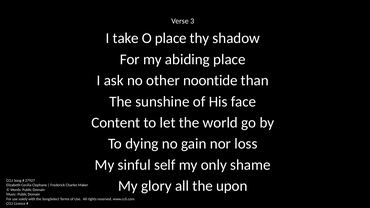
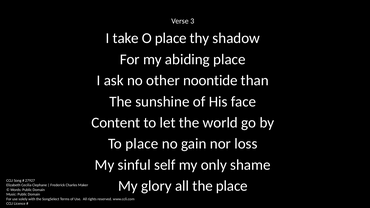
To dying: dying -> place (142, 144)
the upon: upon -> place (232, 186)
